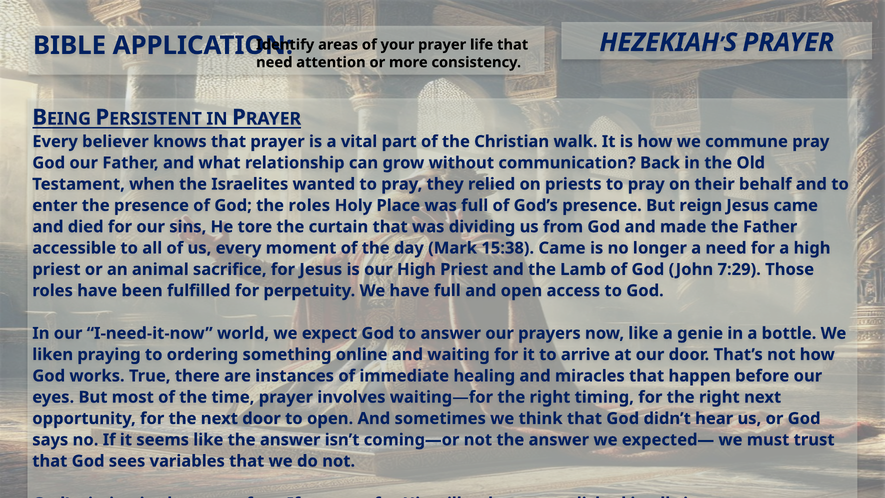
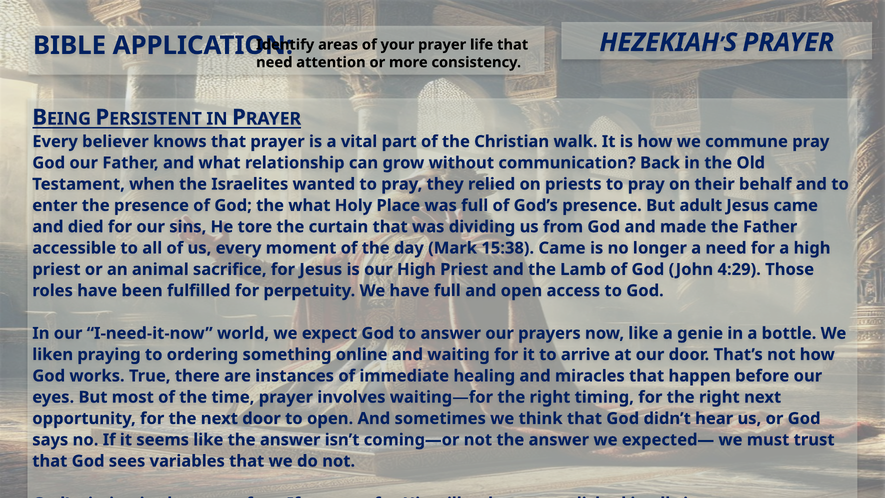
the roles: roles -> what (309, 205)
reign: reign -> adult (701, 205)
7:29: 7:29 -> 4:29 (739, 269)
